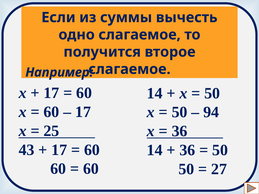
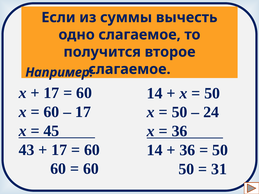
94: 94 -> 24 (211, 112)
25: 25 -> 45 (51, 131)
27: 27 -> 31 (219, 169)
